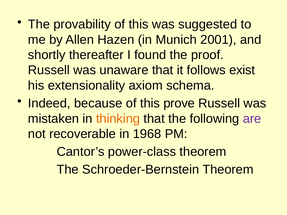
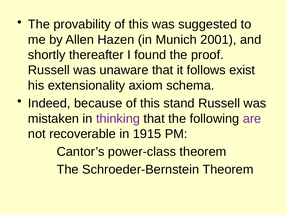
prove: prove -> stand (179, 103)
thinking colour: orange -> purple (118, 119)
1968: 1968 -> 1915 (147, 134)
